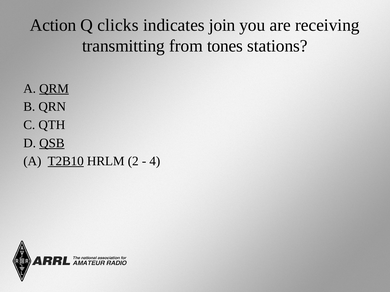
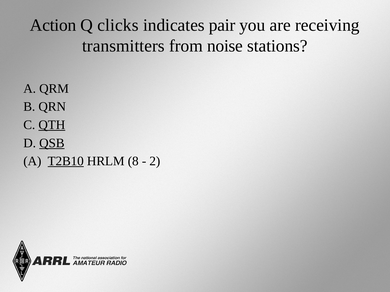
join: join -> pair (222, 25)
transmitting: transmitting -> transmitters (123, 46)
tones: tones -> noise (225, 46)
QRM underline: present -> none (54, 89)
QTH underline: none -> present (52, 125)
2: 2 -> 8 (133, 161)
4: 4 -> 2 (155, 161)
